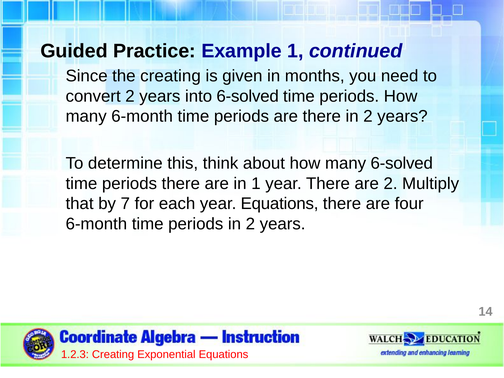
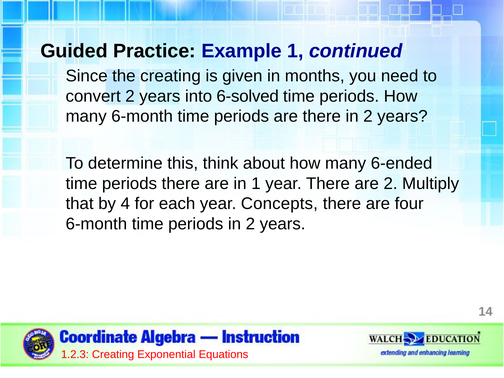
many 6-solved: 6-solved -> 6-ended (402, 163)
7: 7 -> 4 (125, 204)
year Equations: Equations -> Concepts (279, 204)
